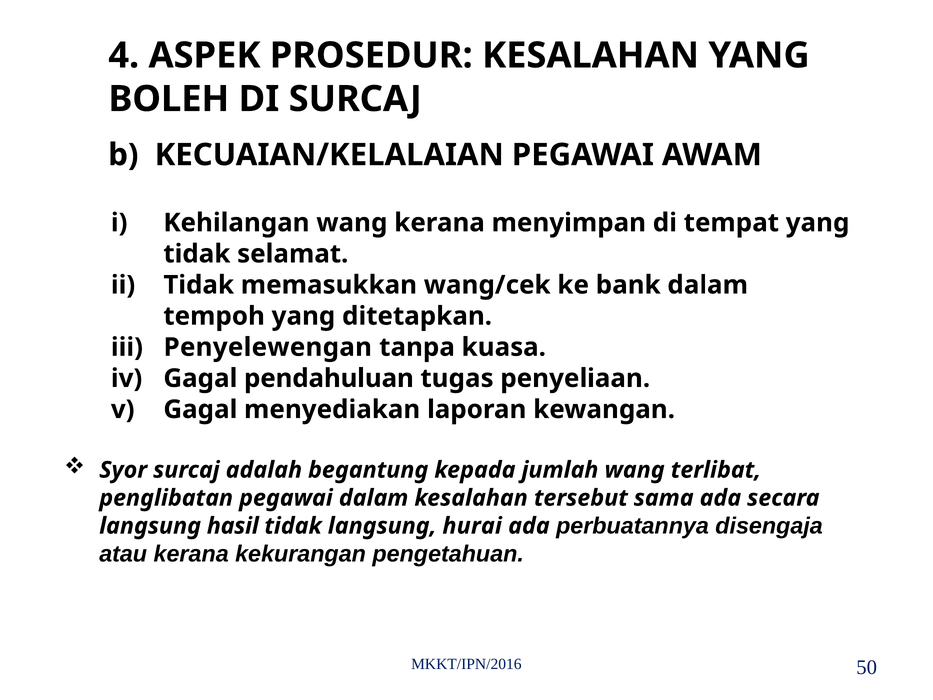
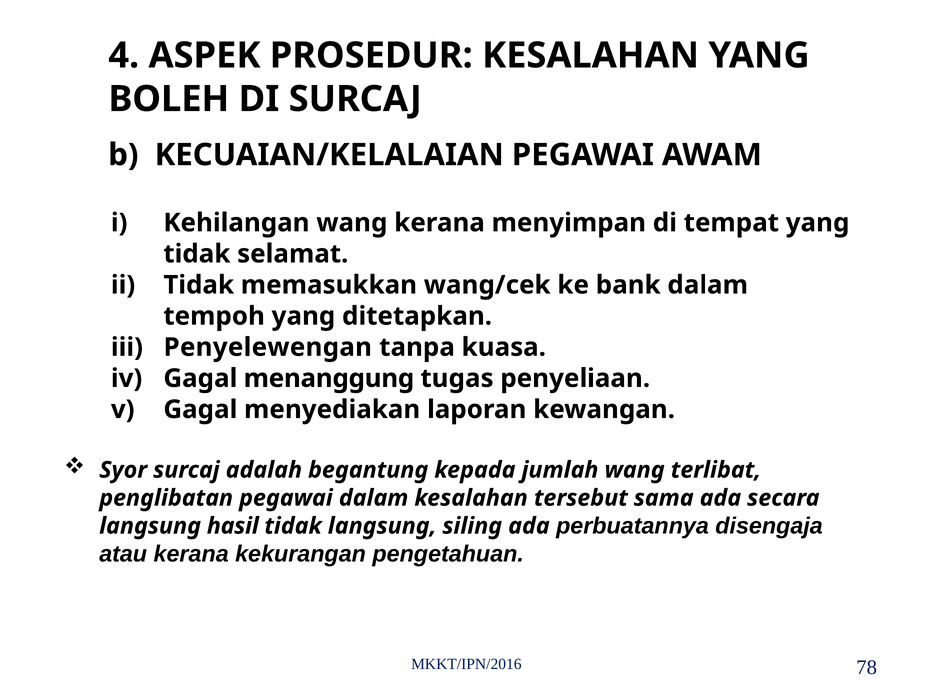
pendahuluan: pendahuluan -> menanggung (329, 378)
hurai: hurai -> siling (472, 526)
50: 50 -> 78 (867, 667)
